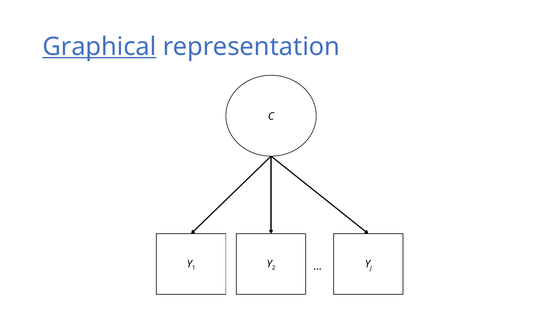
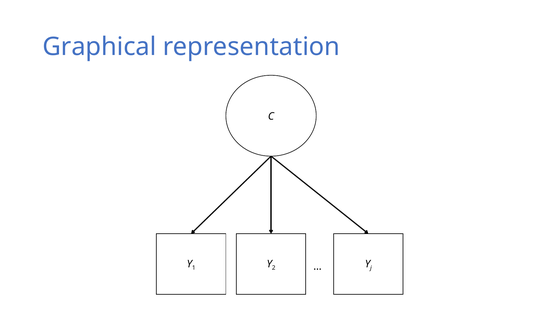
Graphical underline: present -> none (99, 47)
